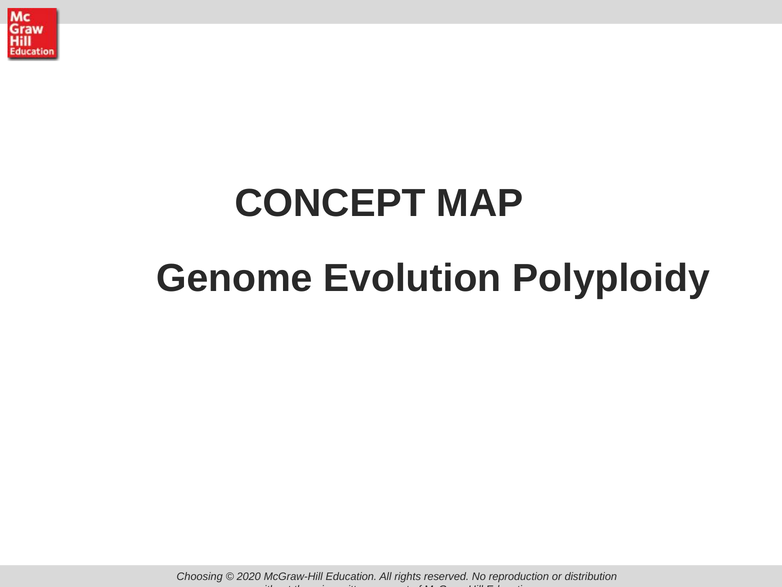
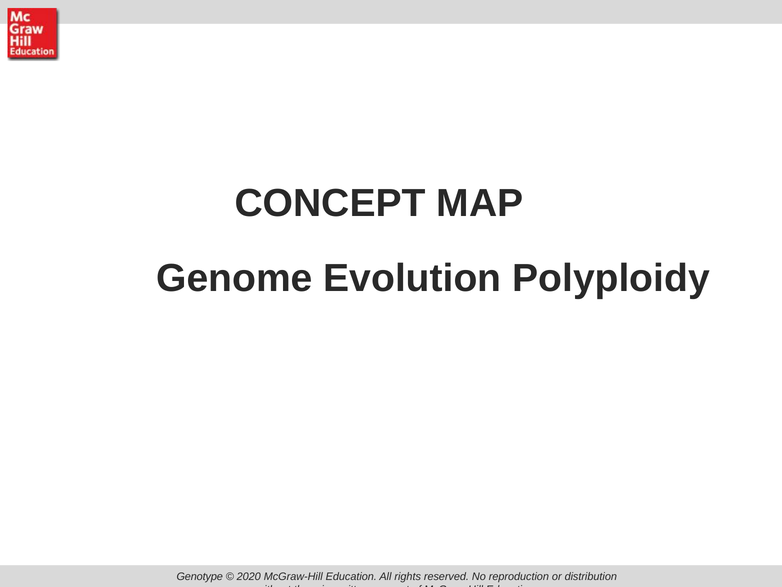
Choosing: Choosing -> Genotype (200, 576)
